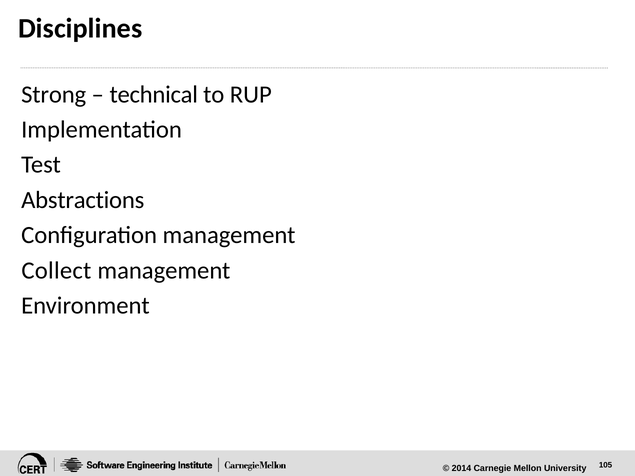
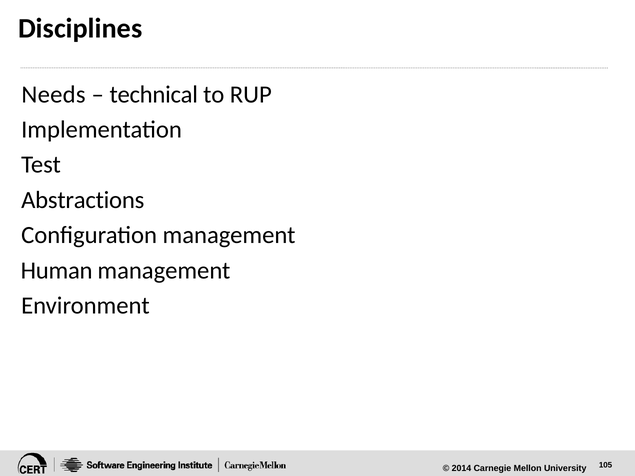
Strong: Strong -> Needs (54, 94)
Collect: Collect -> Human (57, 271)
